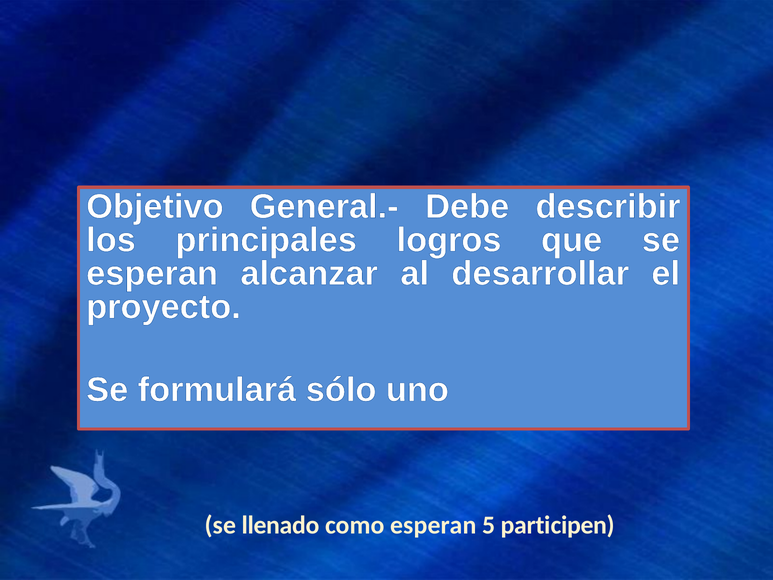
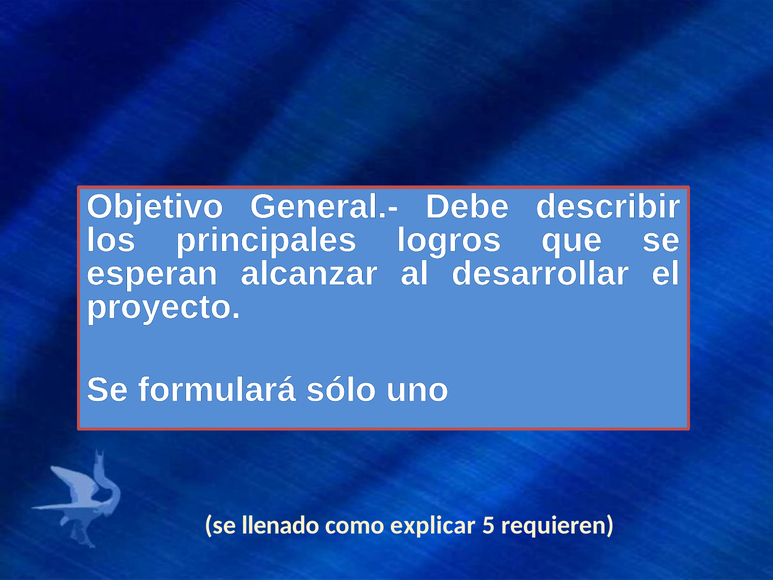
como esperan: esperan -> explicar (433, 525)
participen: participen -> requieren (558, 525)
